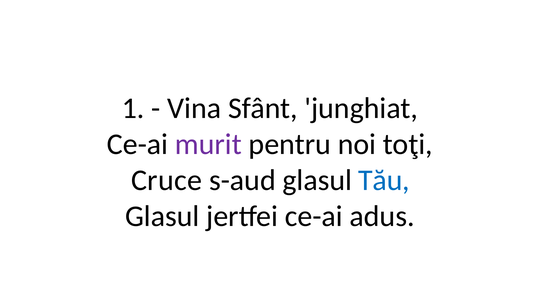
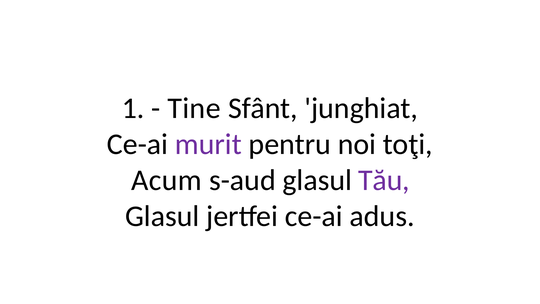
Vina: Vina -> Tine (194, 108)
Cruce: Cruce -> Acum (166, 180)
Tău colour: blue -> purple (384, 180)
